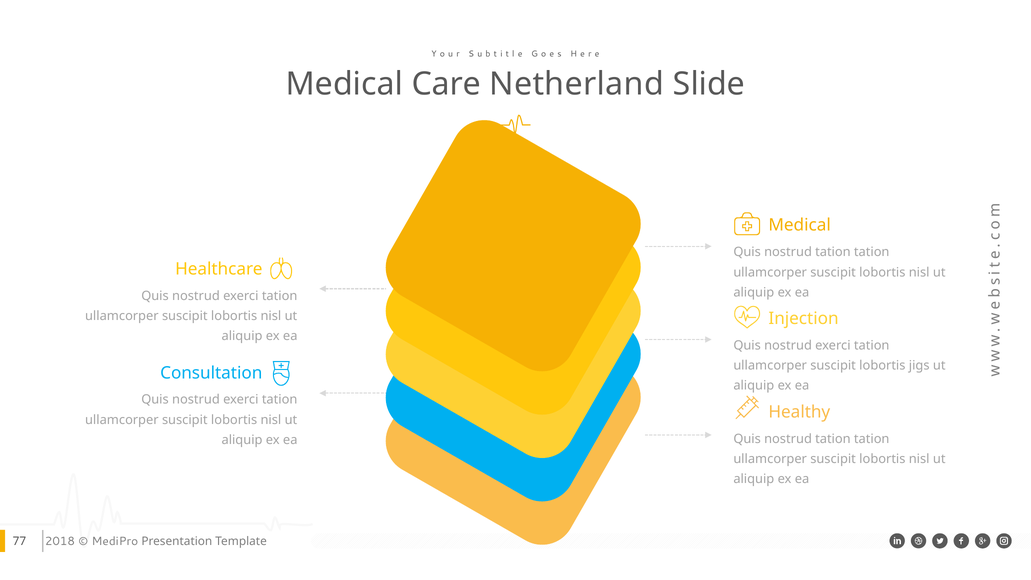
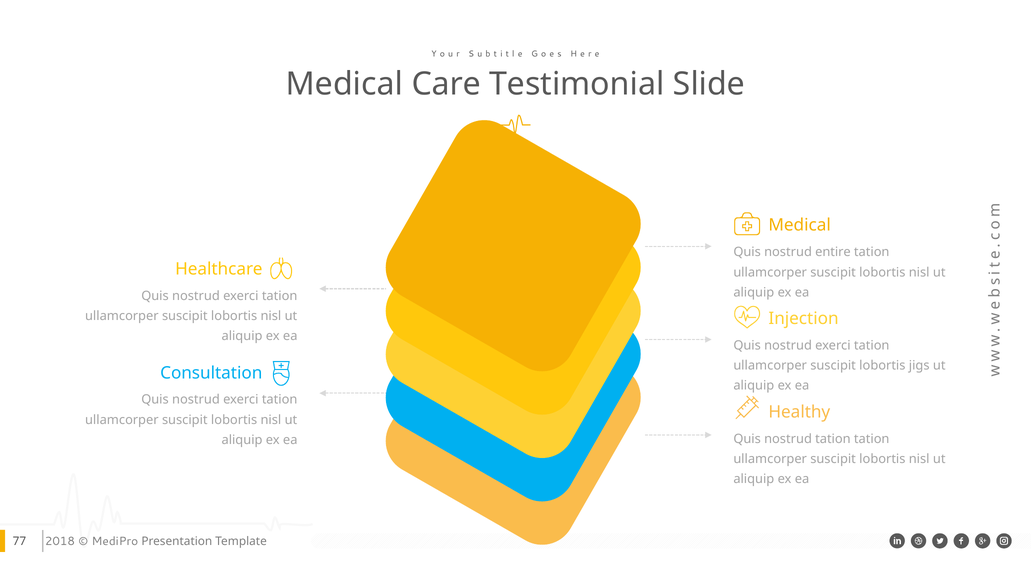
Netherland: Netherland -> Testimonial (577, 84)
tation: tation -> entire (833, 252)
